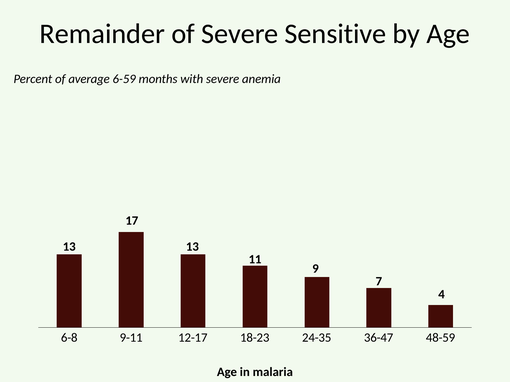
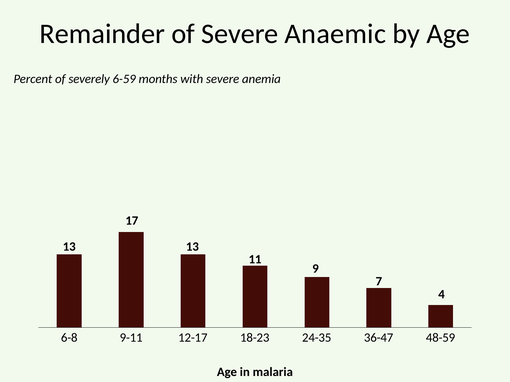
Sensitive: Sensitive -> Anaemic (335, 34)
average: average -> severely (89, 79)
